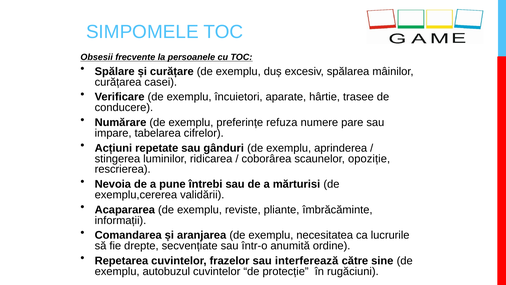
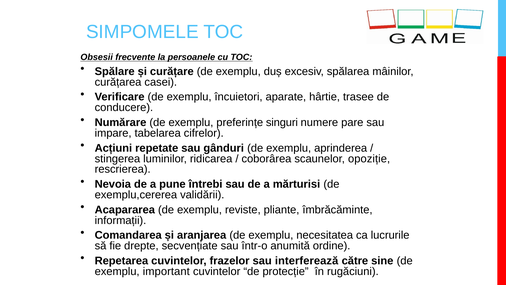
refuza: refuza -> singuri (282, 122)
autobuzul: autobuzul -> important (166, 271)
